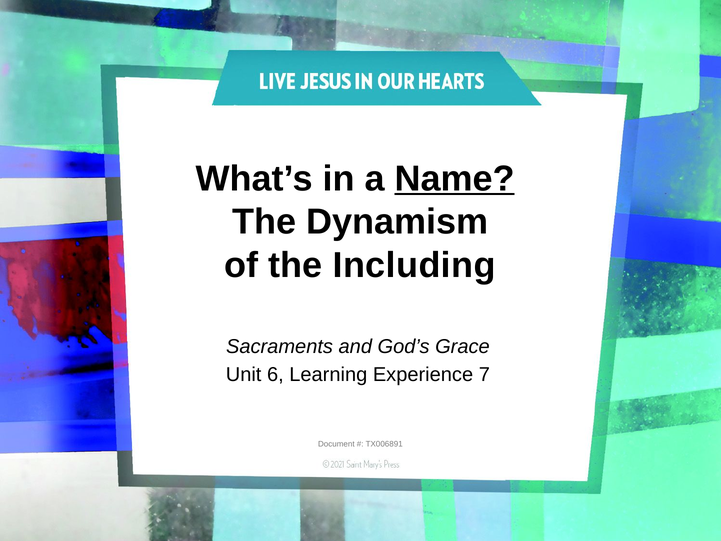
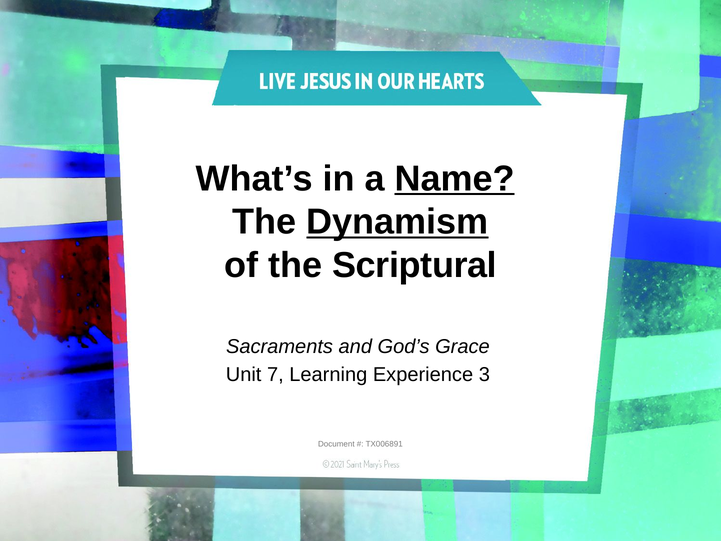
Dynamism underline: none -> present (397, 222)
Including: Including -> Scriptural (415, 265)
6: 6 -> 7 (275, 374)
7: 7 -> 3 (484, 374)
